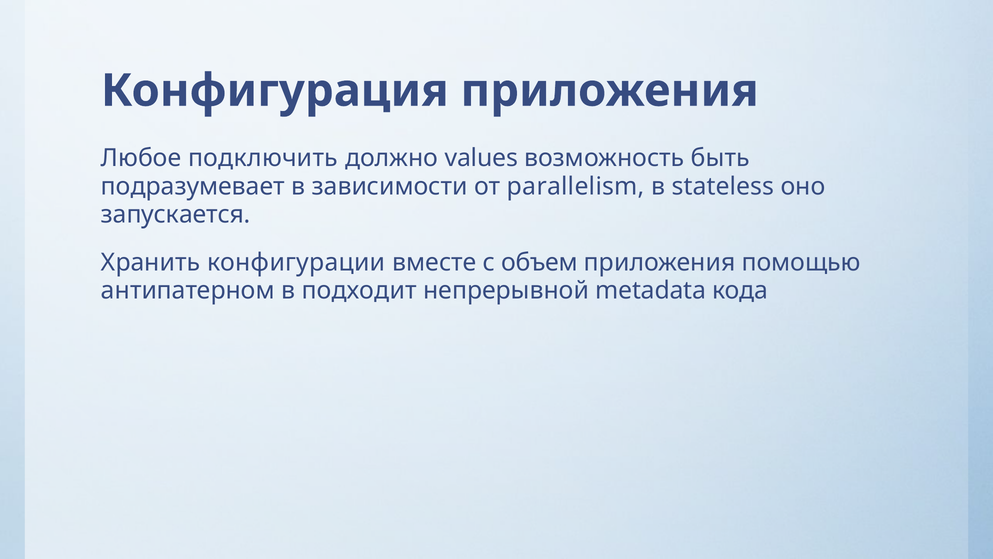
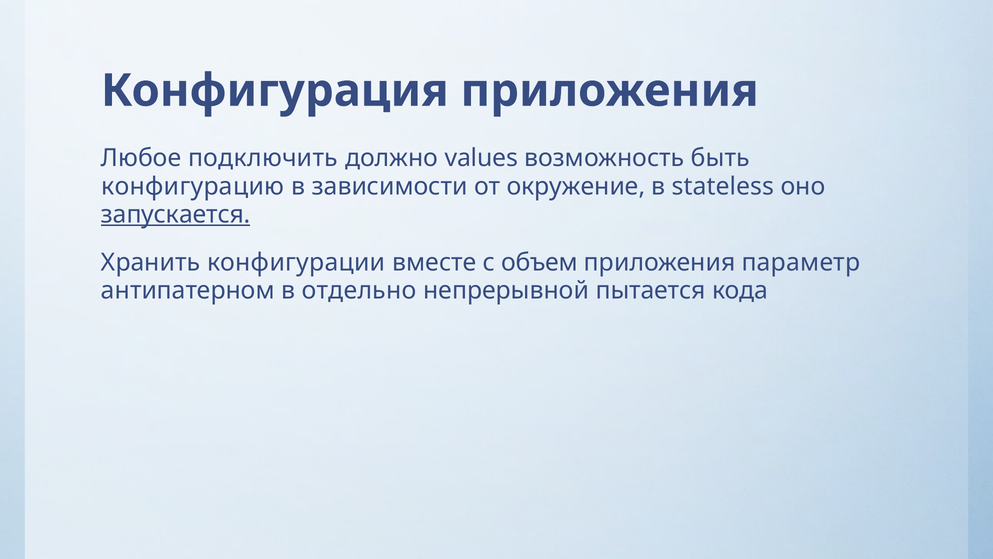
подразумевает: подразумевает -> конфигурацию (193, 186)
parallelism: parallelism -> окружение (576, 186)
запускается underline: none -> present (176, 215)
помощью: помощью -> параметр (801, 262)
подходит: подходит -> отдельно (359, 291)
metadata: metadata -> пытается (651, 291)
